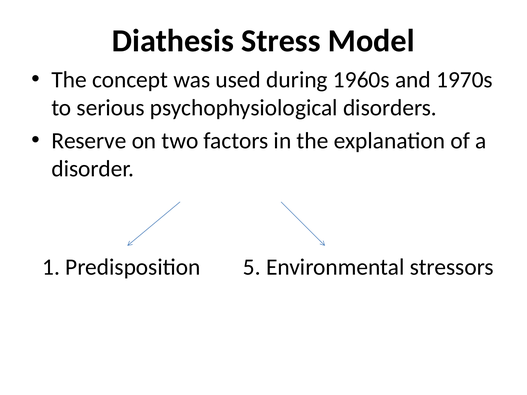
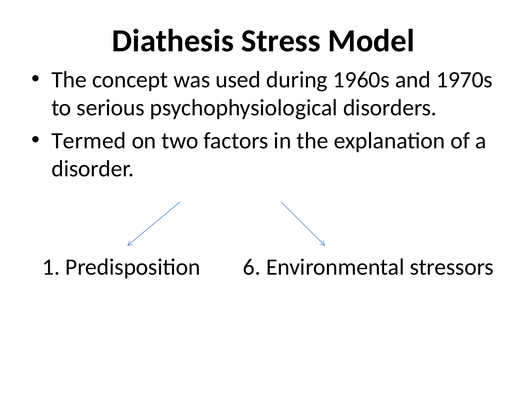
Reserve: Reserve -> Termed (89, 141)
5: 5 -> 6 (252, 267)
